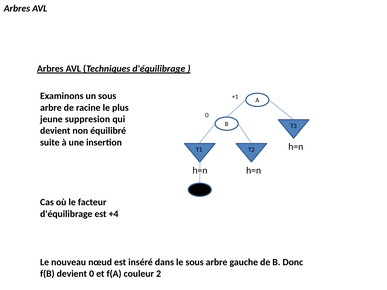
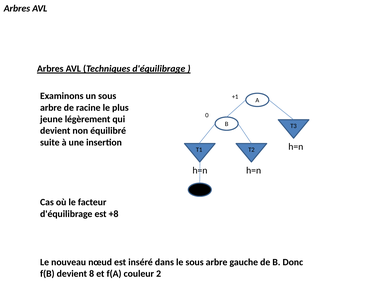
suppresion: suppresion -> légèrement (88, 119)
+4: +4 -> +8 (114, 214)
devient 0: 0 -> 8 (92, 274)
